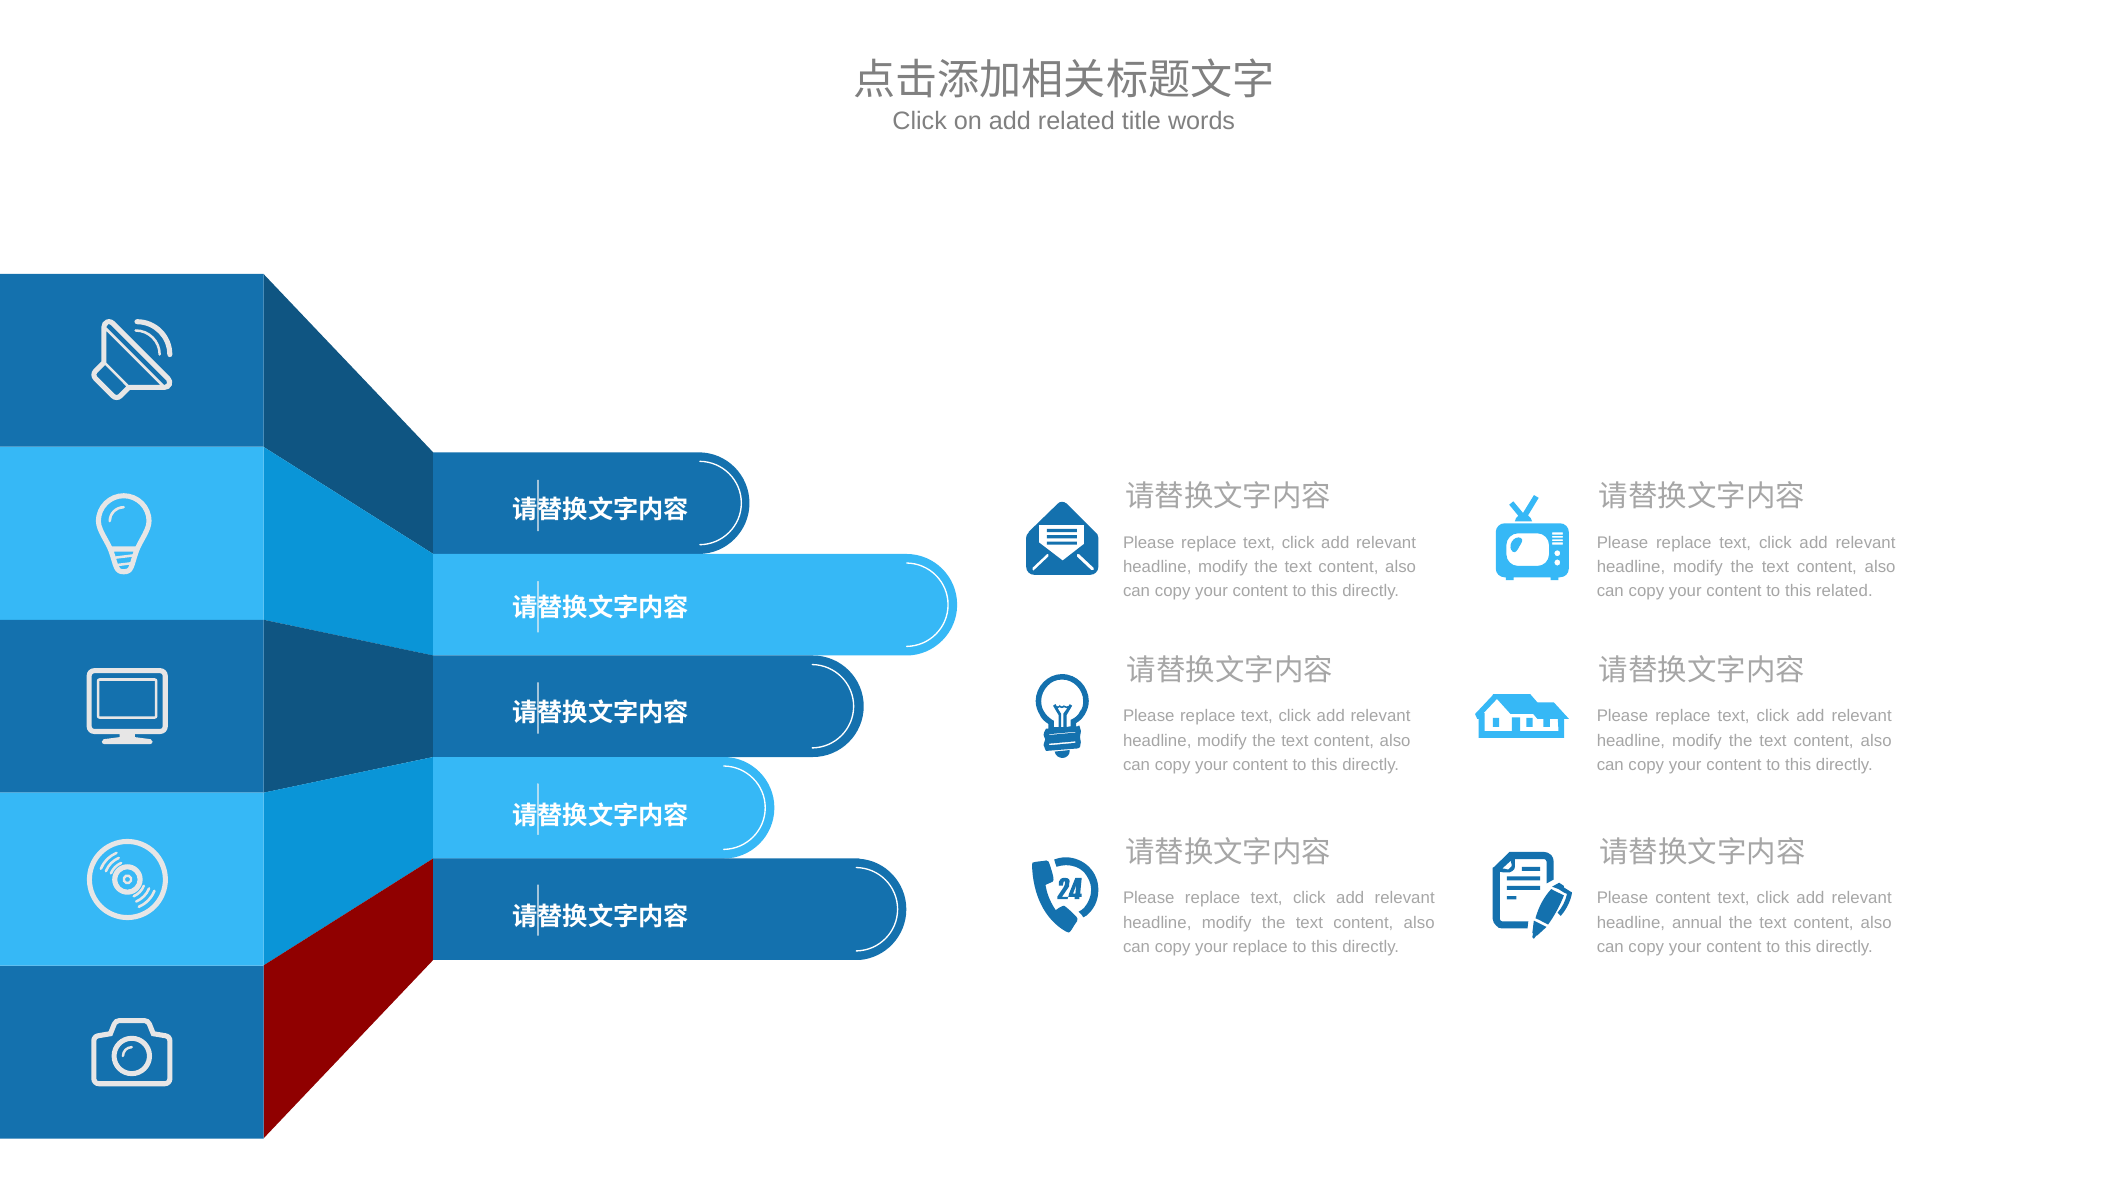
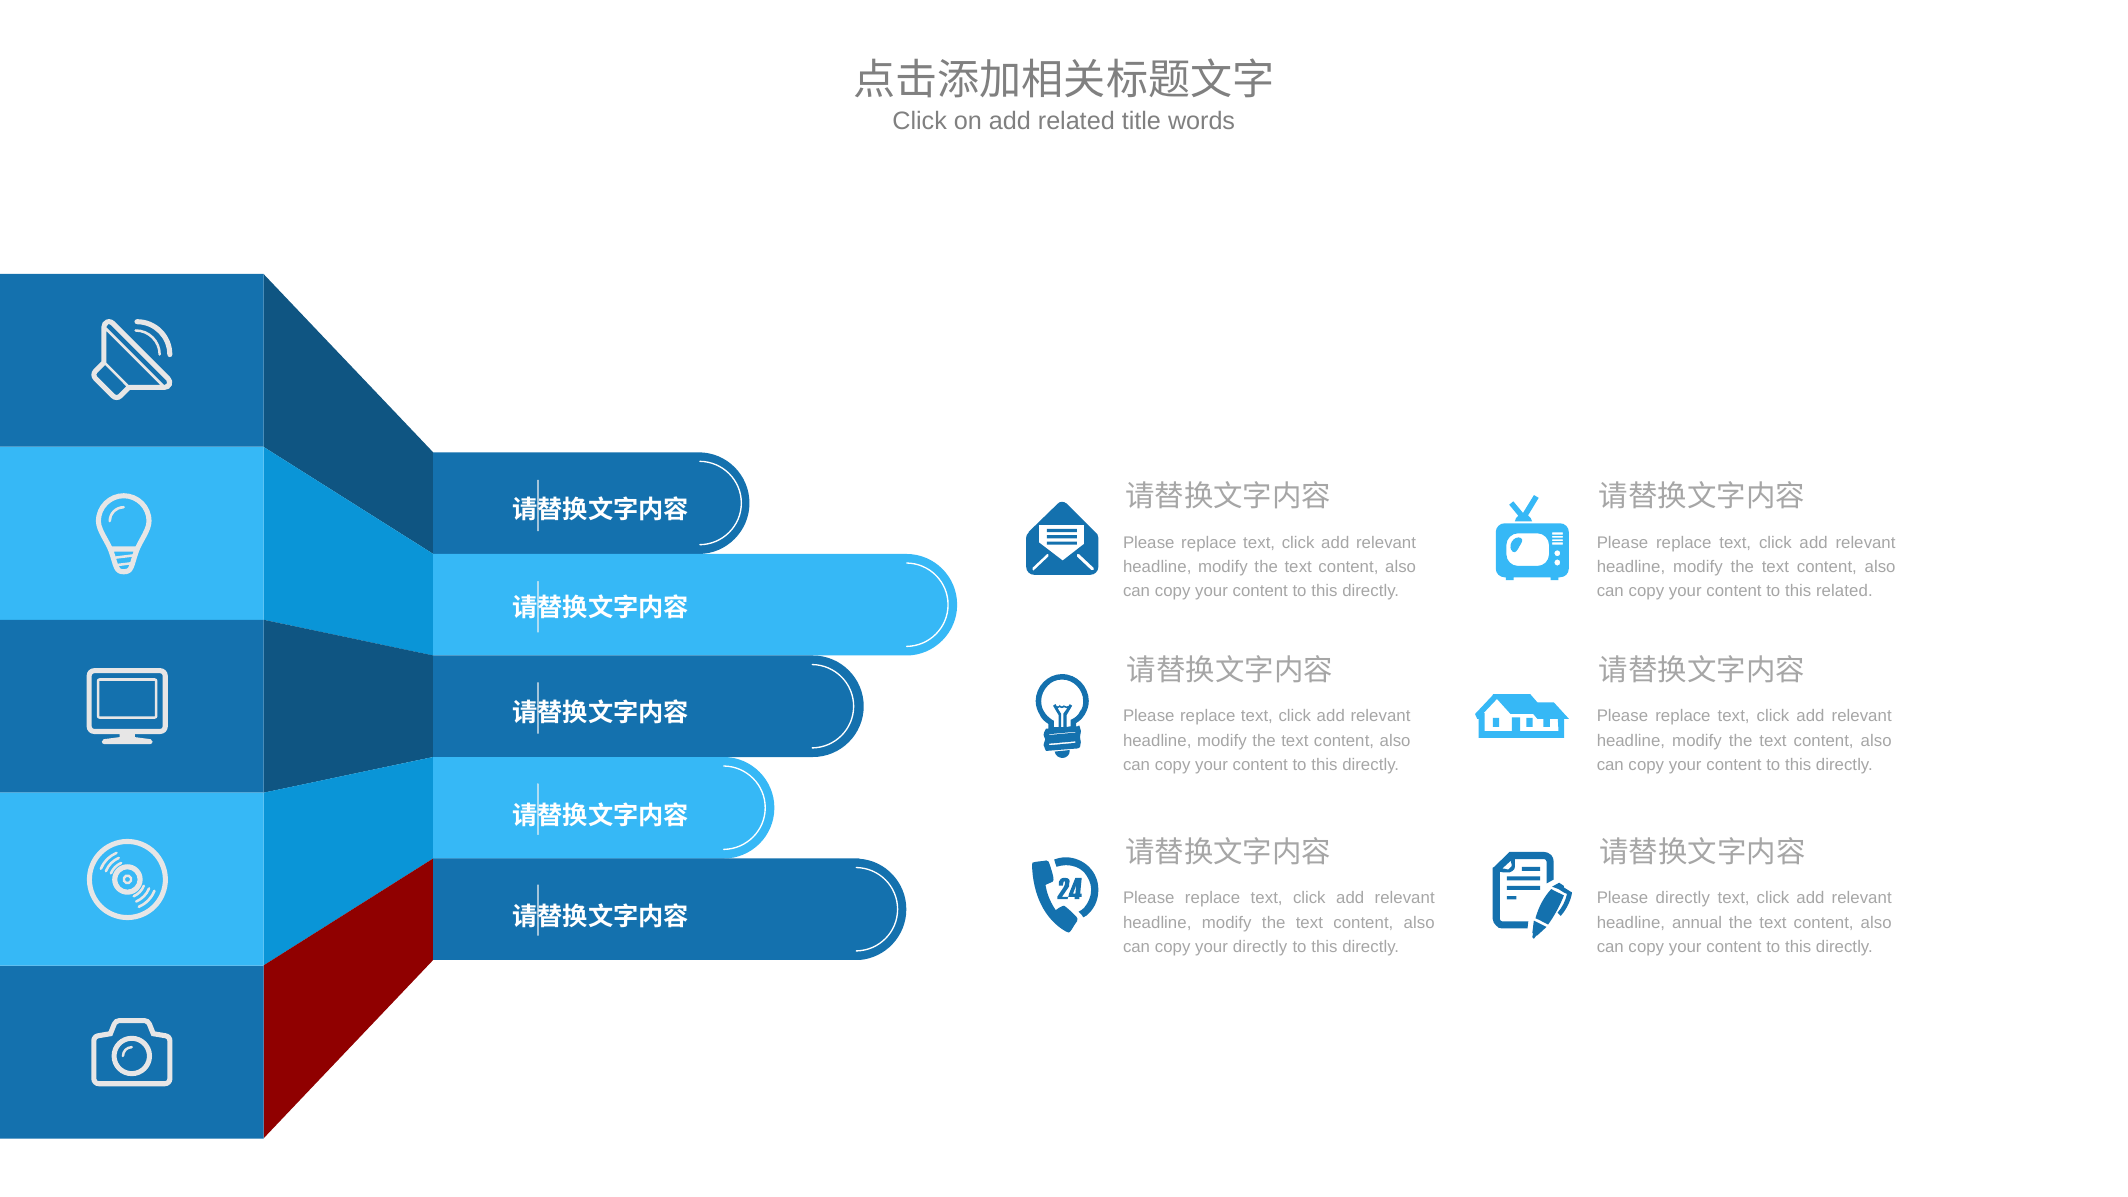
Please content: content -> directly (1683, 898)
your replace: replace -> directly (1260, 947)
